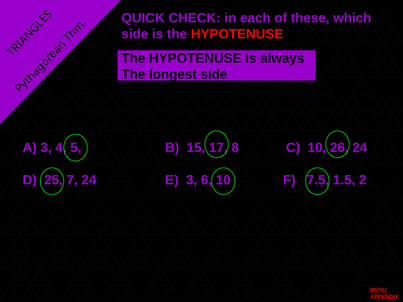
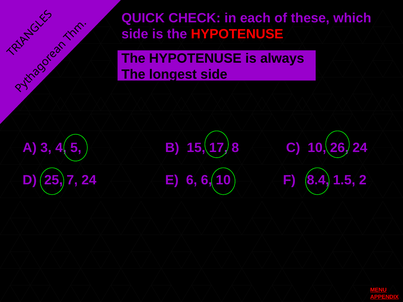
E 3: 3 -> 6 (192, 180)
7.5: 7.5 -> 8.4 (318, 180)
